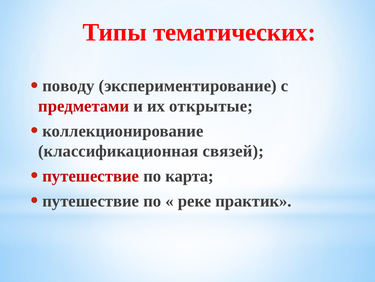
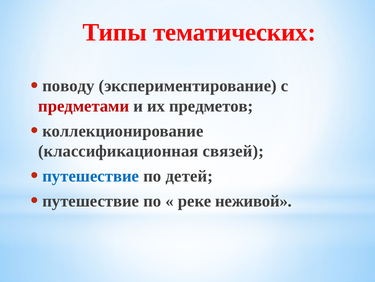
открытые: открытые -> предметов (211, 106)
путешествие colour: red -> blue (91, 176)
карта: карта -> детей (189, 176)
практик: практик -> неживой (253, 201)
